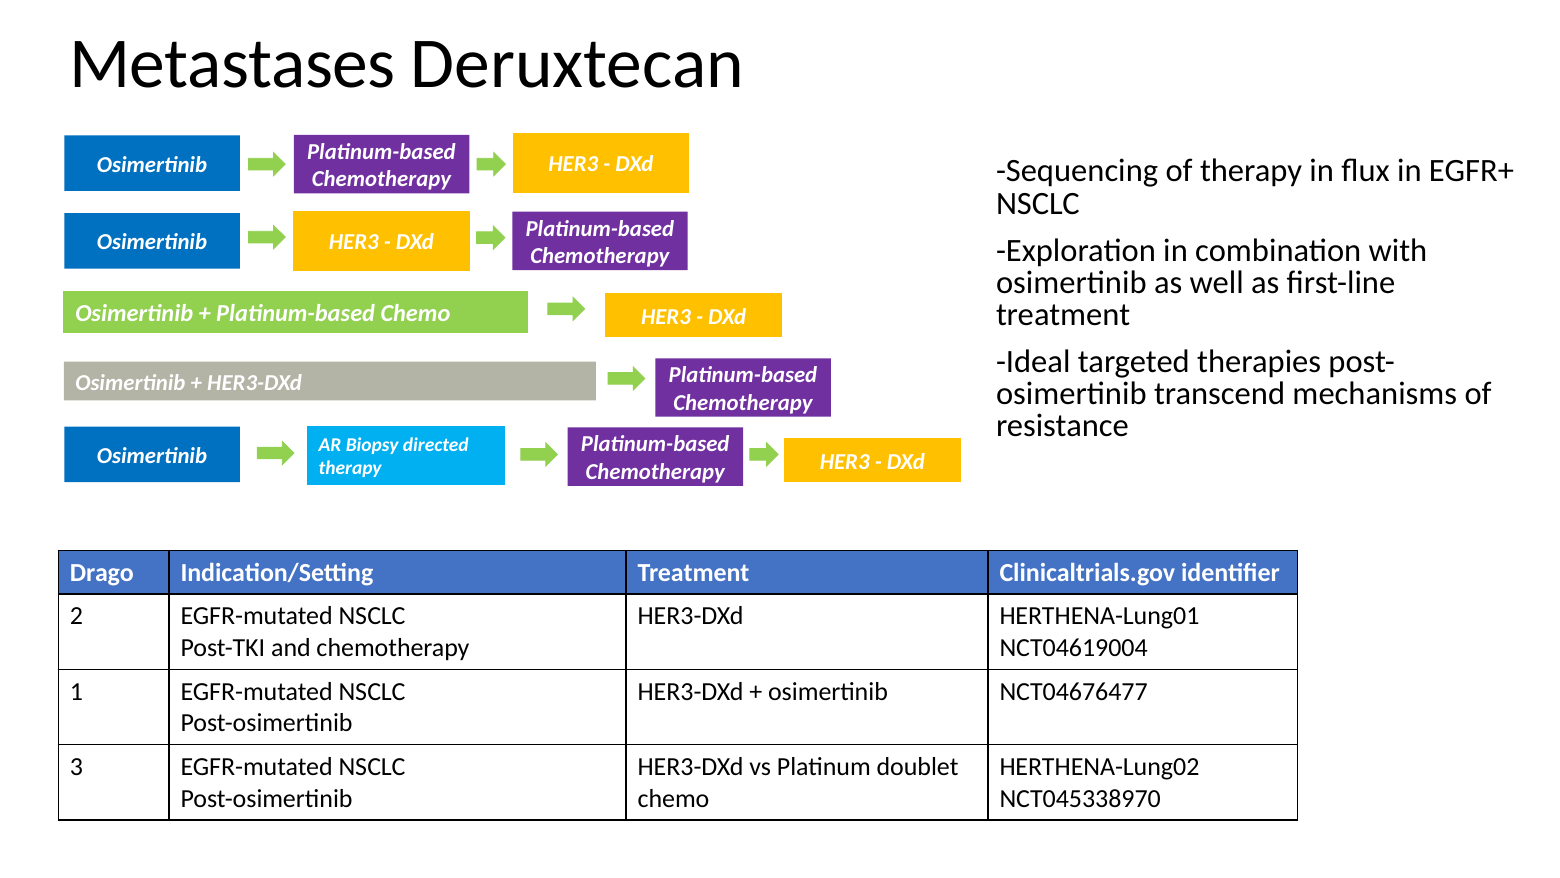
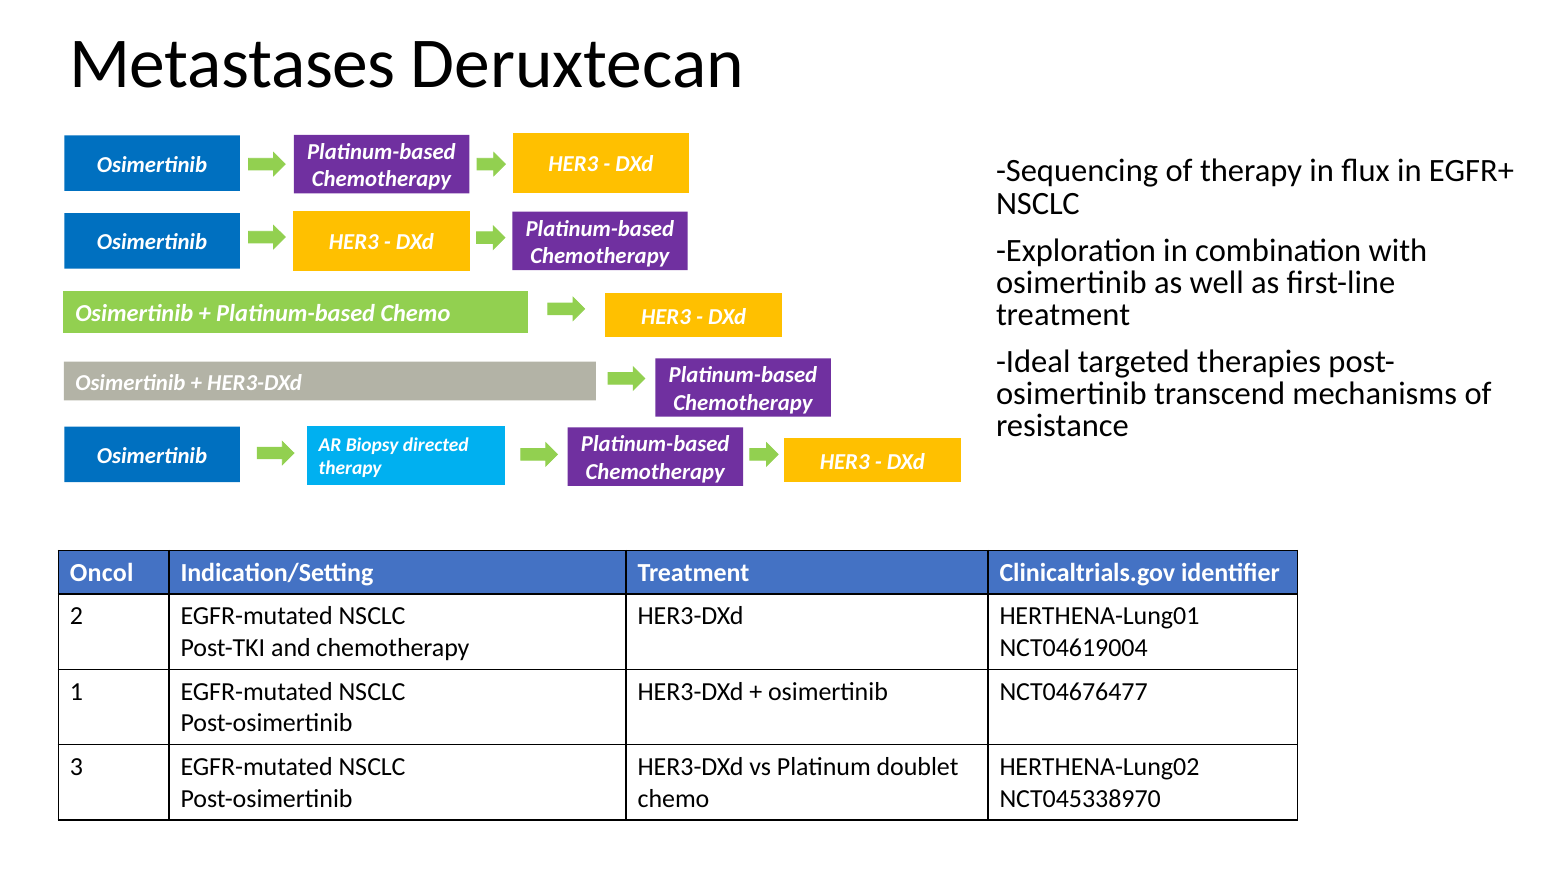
Drago: Drago -> Oncol (102, 572)
